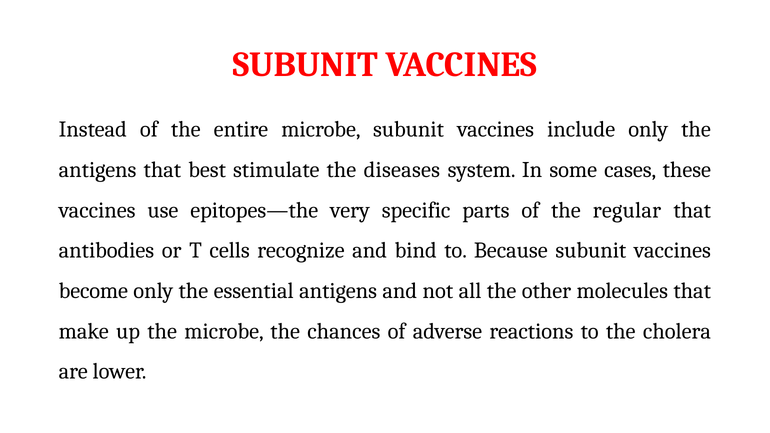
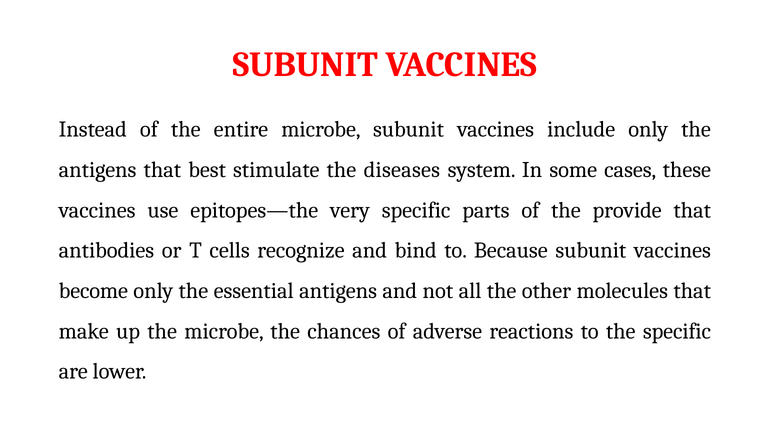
regular: regular -> provide (627, 210)
the cholera: cholera -> specific (677, 331)
